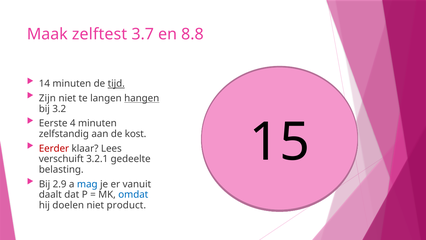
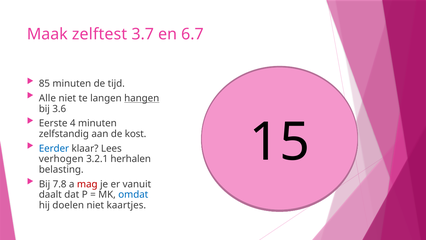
8.8: 8.8 -> 6.7 (192, 34)
14: 14 -> 85 (44, 84)
tijd underline: present -> none (116, 84)
Zijn: Zijn -> Alle (47, 98)
3.2: 3.2 -> 3.6 (59, 109)
Eerder colour: red -> blue (54, 148)
verschuift: verschuift -> verhogen (61, 159)
gedeelte: gedeelte -> herhalen (131, 159)
2.9: 2.9 -> 7.8 (60, 184)
mag colour: blue -> red (87, 184)
product: product -> kaartjes (126, 205)
